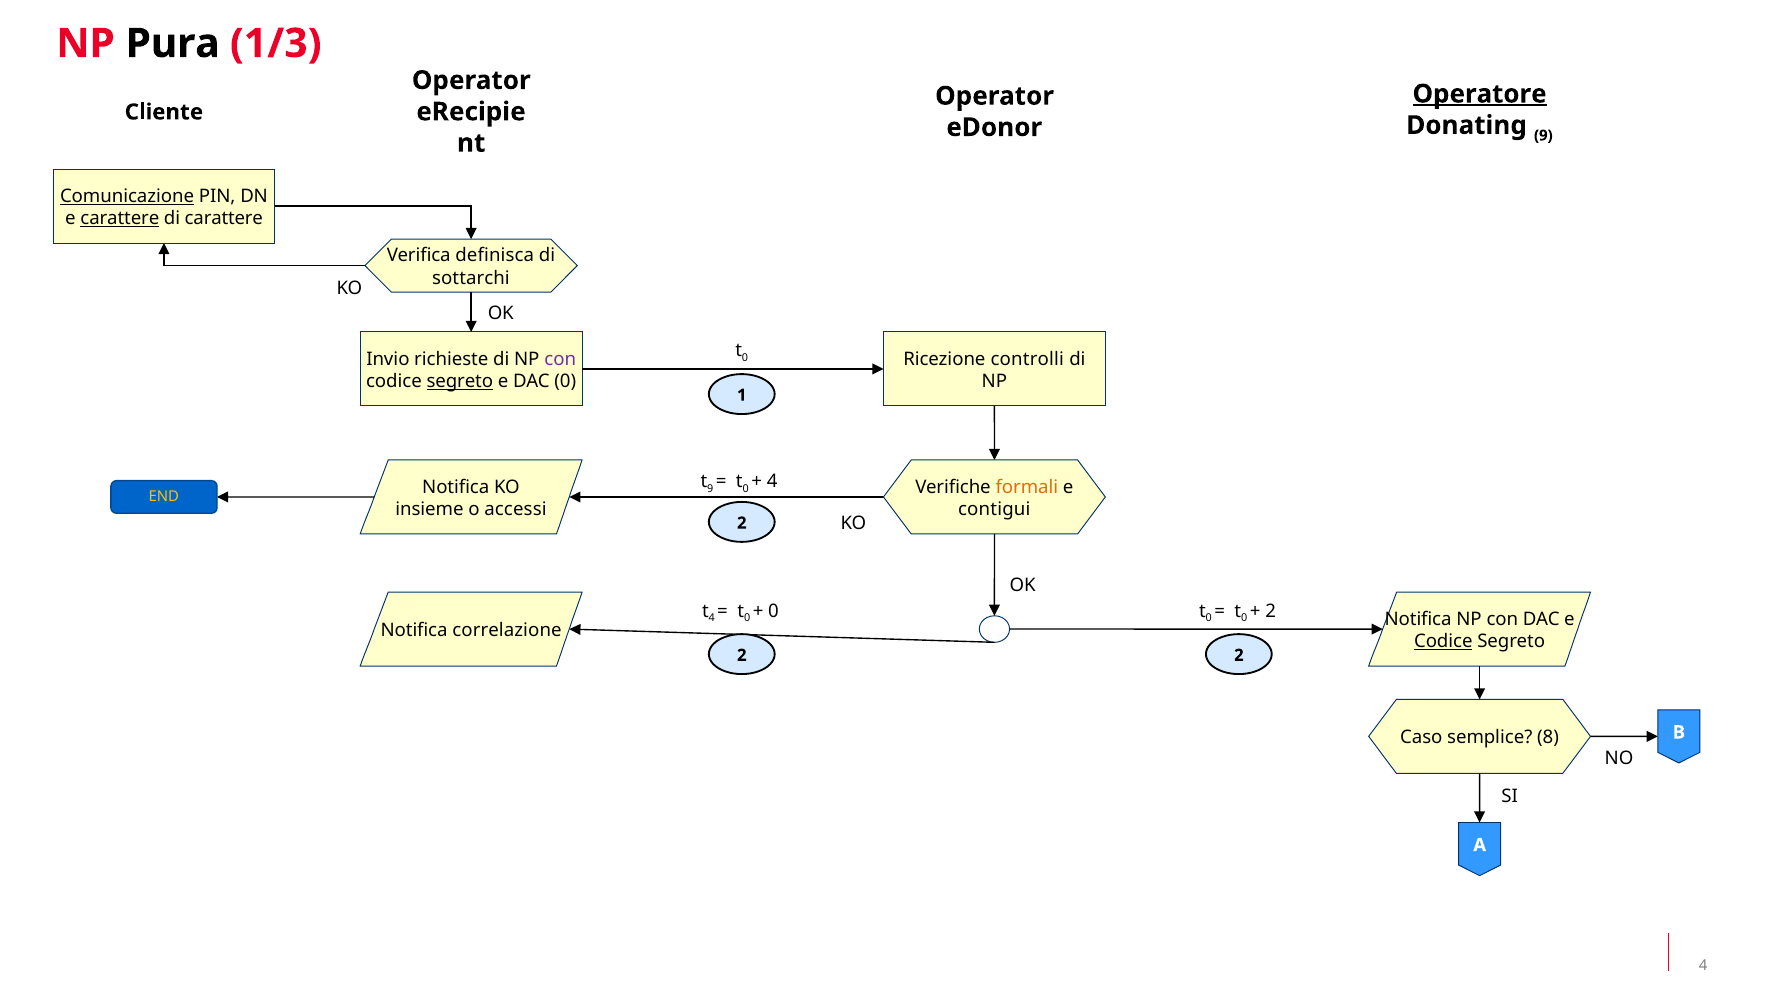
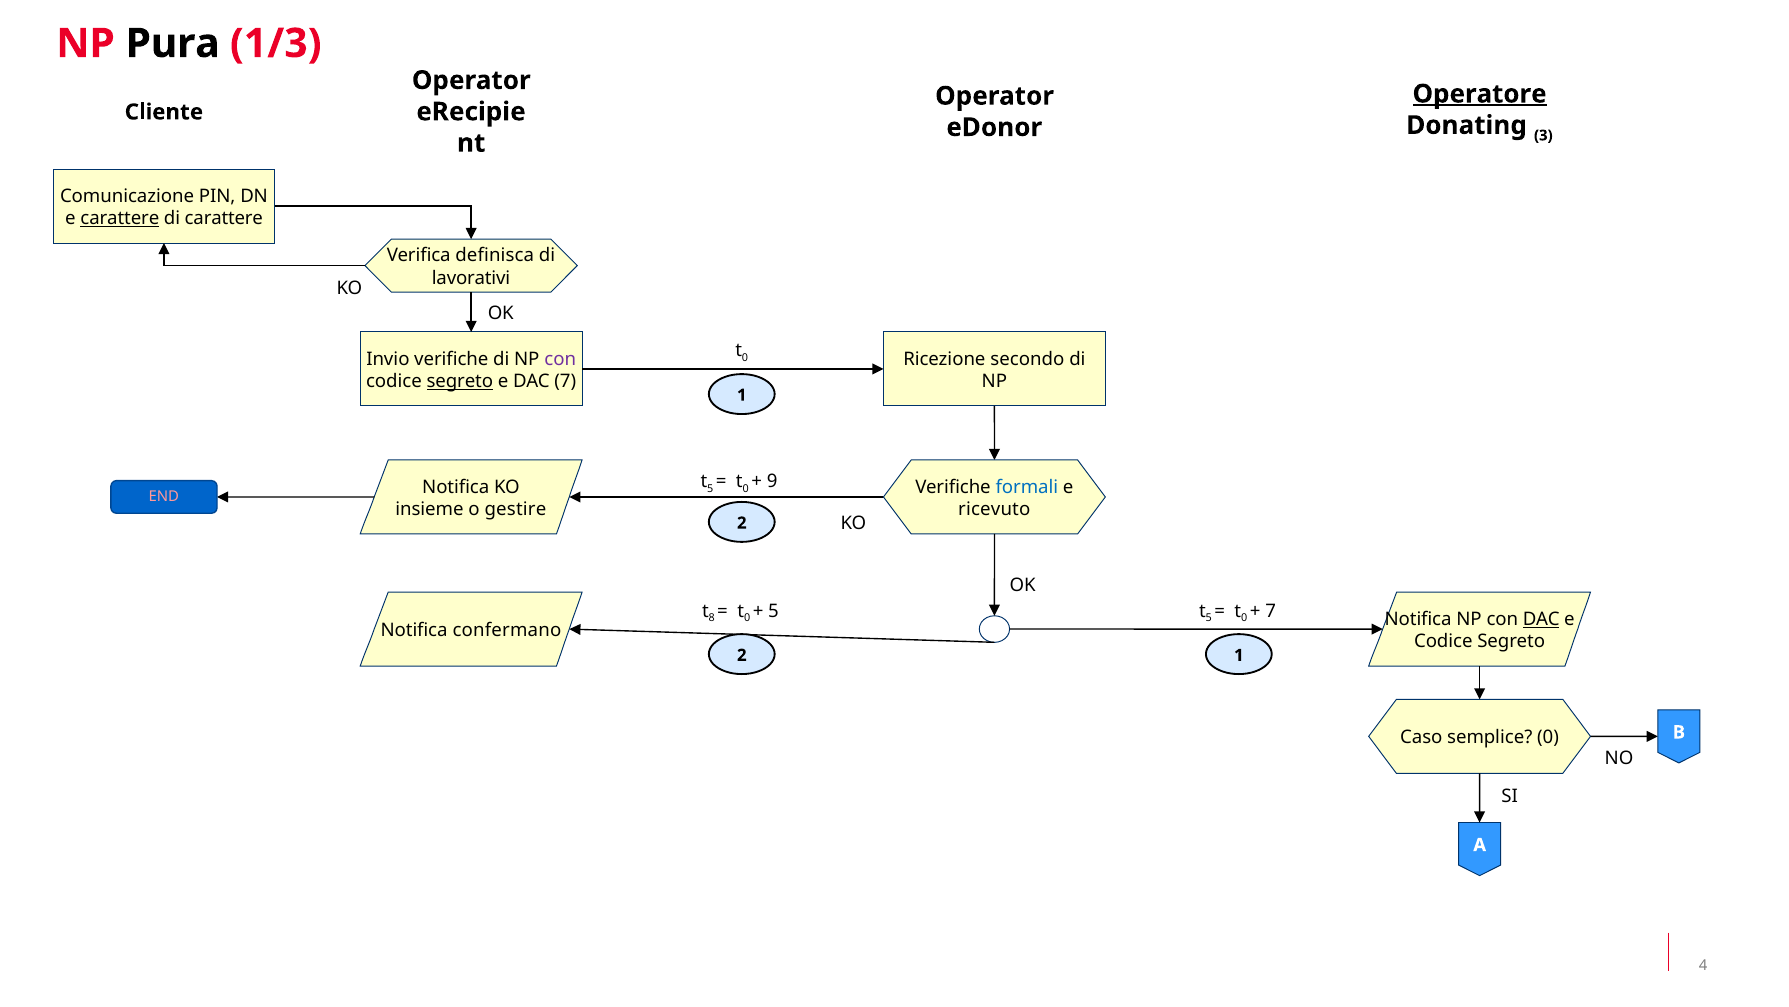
Donating 9: 9 -> 3 (1543, 135)
Comunicazione underline: present -> none (127, 196)
sottarchi: sottarchi -> lavorativi (471, 278)
Invio richieste: richieste -> verifiche (451, 359)
controlli: controlli -> secondo (1027, 359)
DAC 0: 0 -> 7 (565, 381)
9: 9 -> 5 (710, 489)
4: 4 -> 9 (772, 481)
formali colour: orange -> blue (1027, 487)
END colour: yellow -> pink (164, 496)
accessi: accessi -> gestire (515, 509)
contigui: contigui -> ricevuto (994, 509)
4: 4 -> 8 (712, 618)
0: 0 -> 5 (774, 611)
0: 0 -> 5 (1209, 618)
2: 2 -> 7 (1271, 611)
DAC underline: none -> present (1541, 619)
correlazione: correlazione -> confermano (507, 630)
Codice underline: present -> none (1443, 641)
2: 2 -> 1 (1239, 655)
semplice 8: 8 -> 0 (1548, 737)
